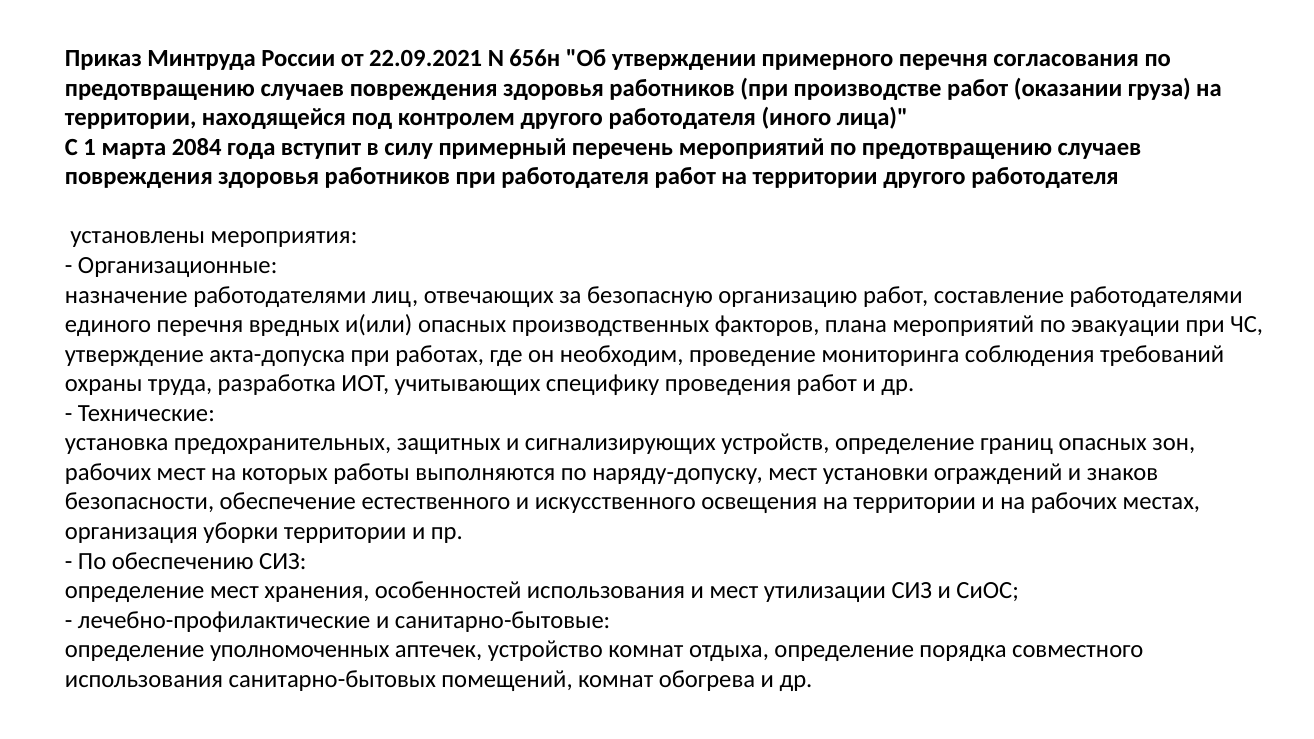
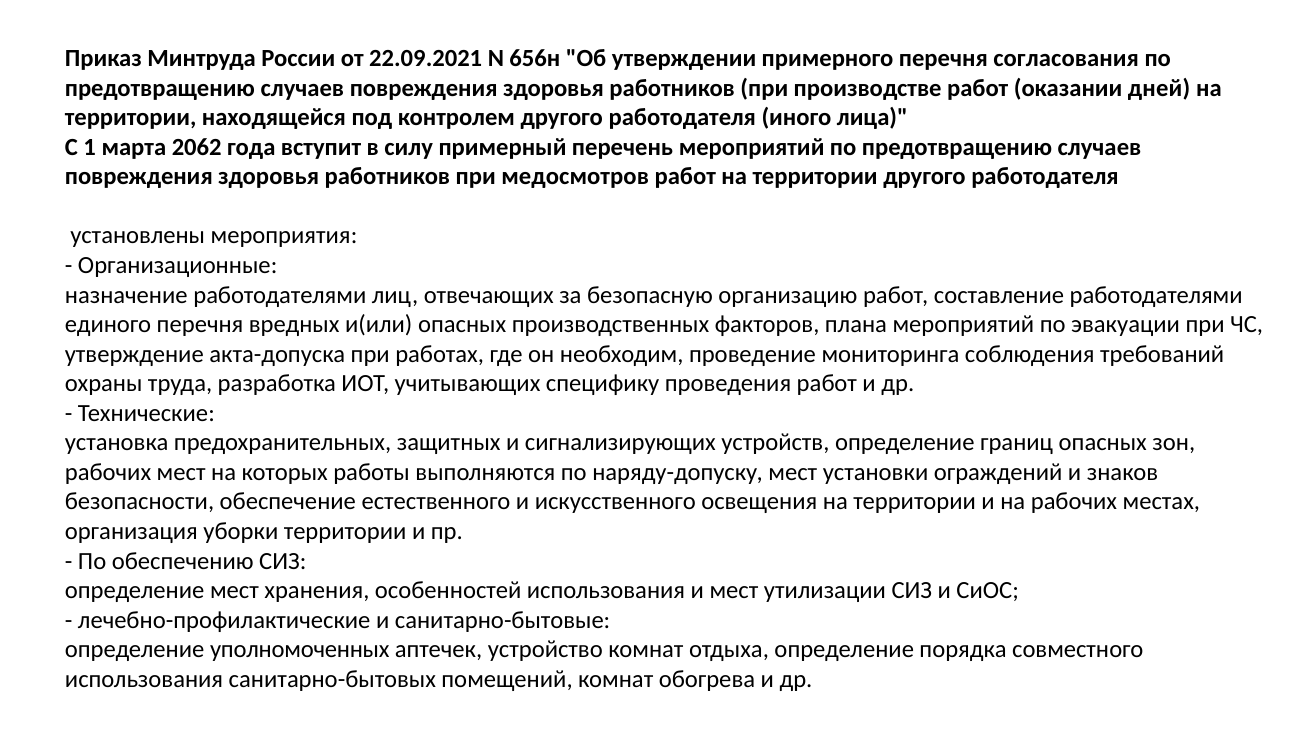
груза: груза -> дней (1159, 88)
2084: 2084 -> 2062 (197, 147)
при работодателя: работодателя -> медосмотров (575, 177)
